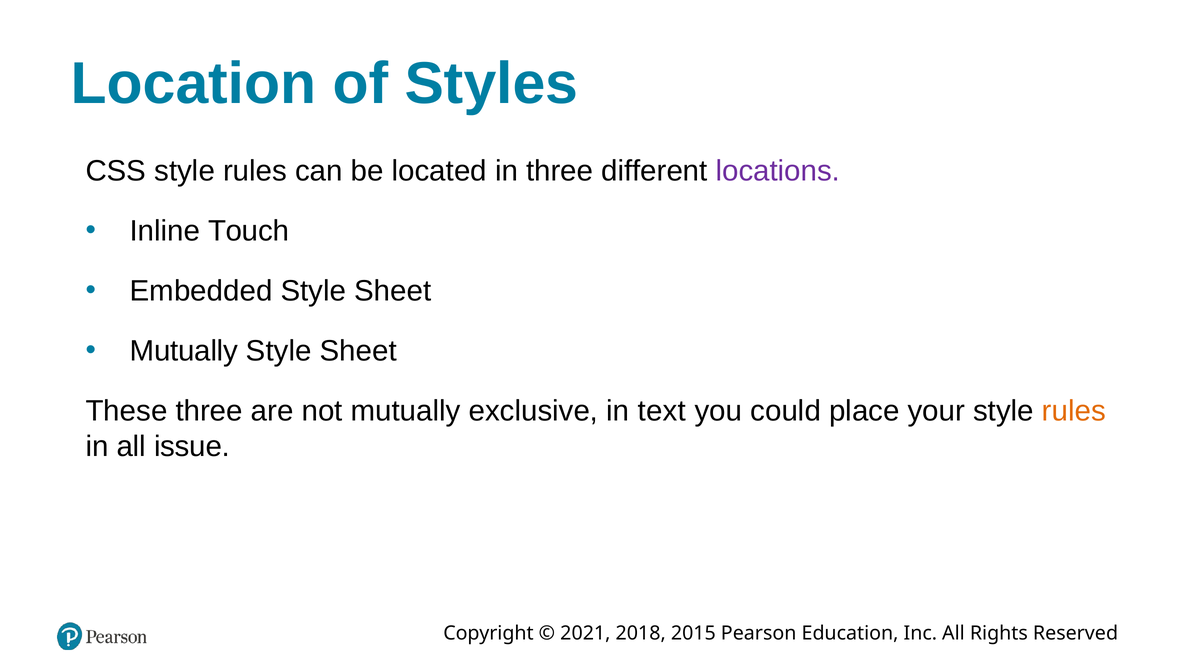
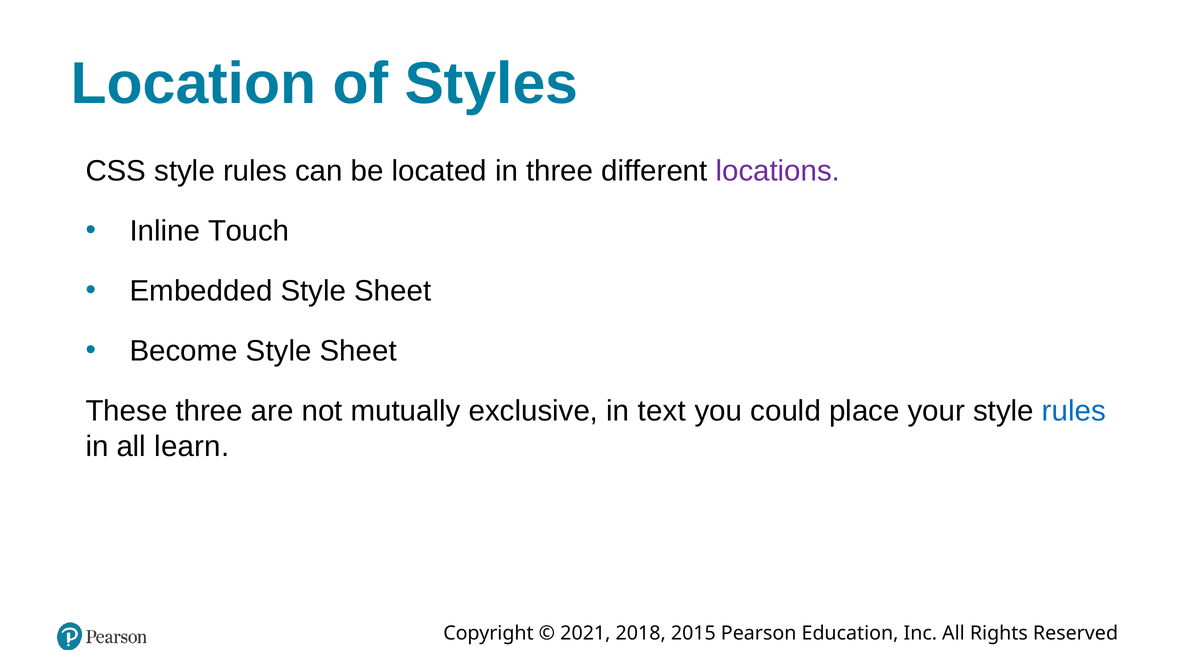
Mutually: Mutually -> Become (184, 351)
rules colour: orange -> blue (1074, 411)
issue: issue -> learn (192, 446)
